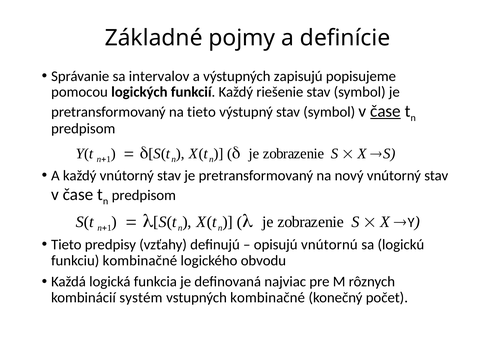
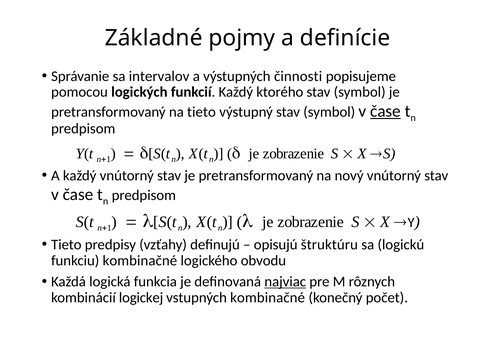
zapisujú: zapisujú -> činnosti (298, 76)
riešenie: riešenie -> ktorého (280, 92)
vnútornú: vnútornú -> štruktúru (329, 245)
najviac underline: none -> present (285, 282)
systém: systém -> logickej (141, 298)
